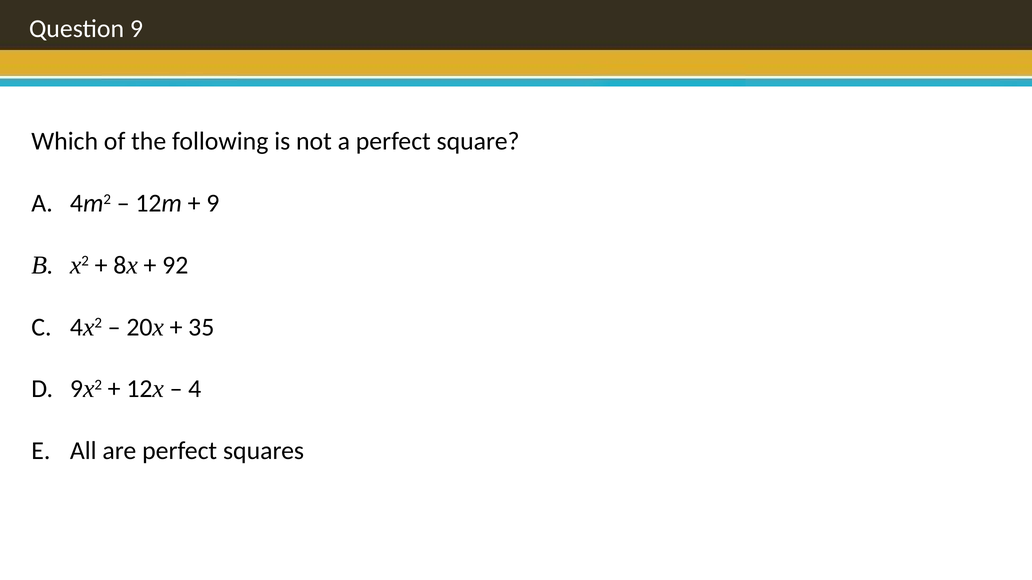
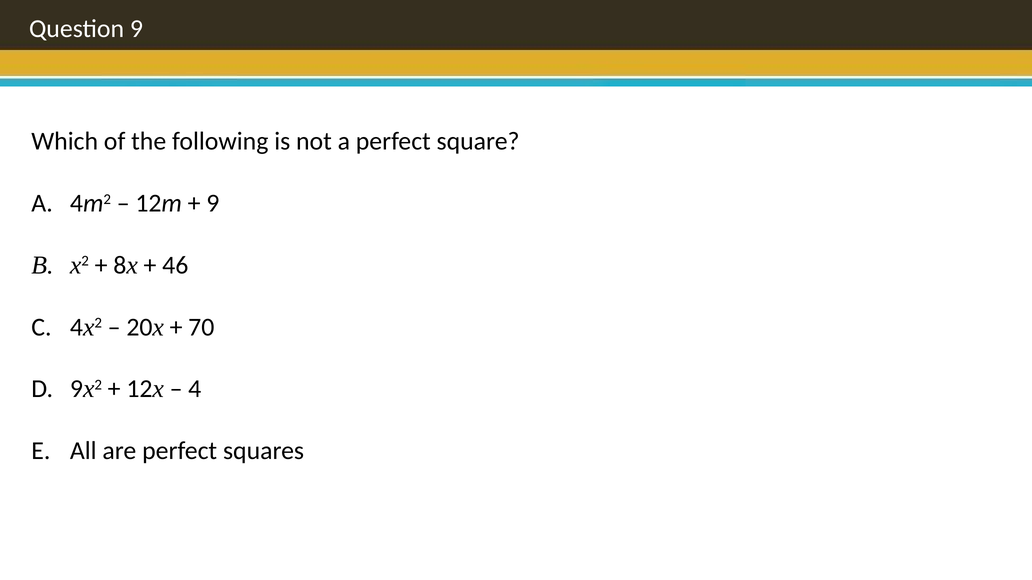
92: 92 -> 46 (175, 265)
35: 35 -> 70 (201, 327)
